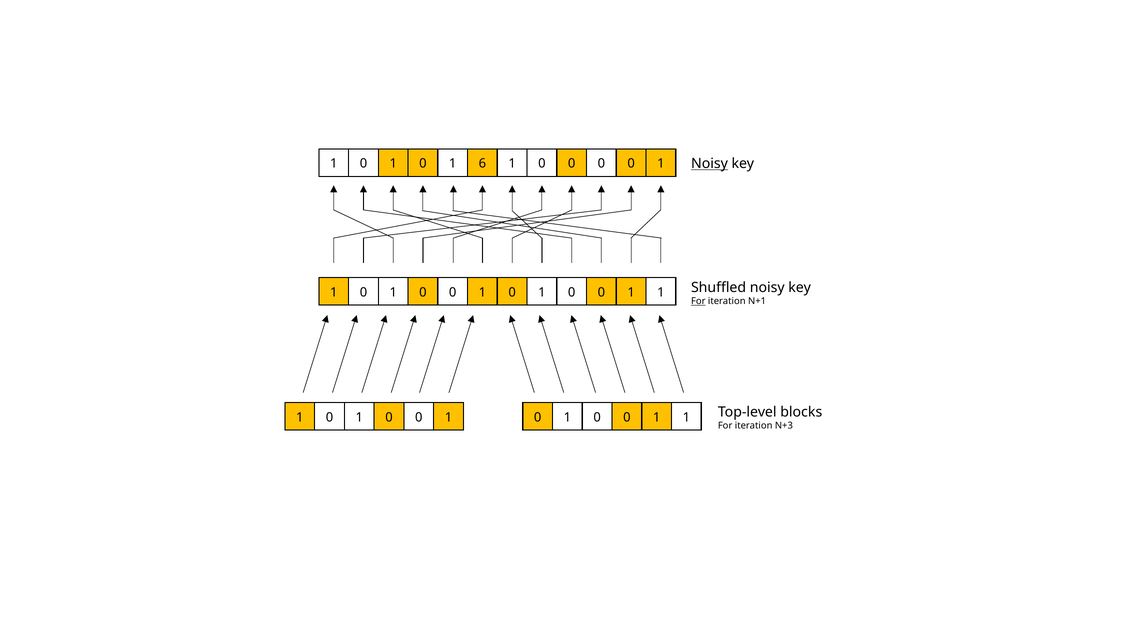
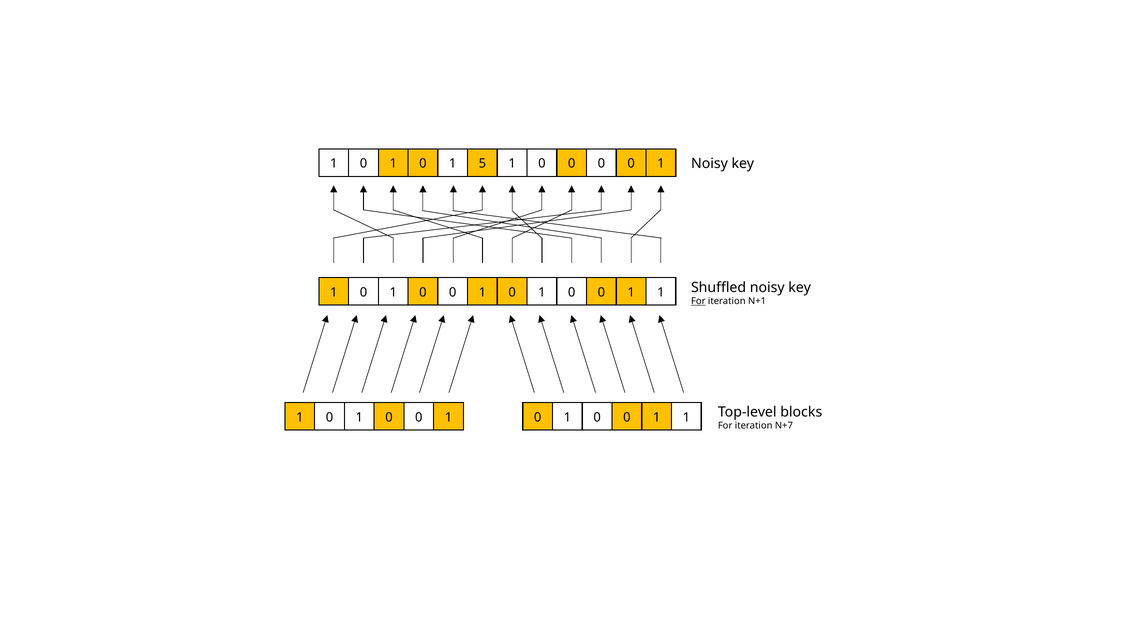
6: 6 -> 5 (482, 163)
Noisy underline: present -> none (709, 164)
N+3: N+3 -> N+7 (784, 425)
